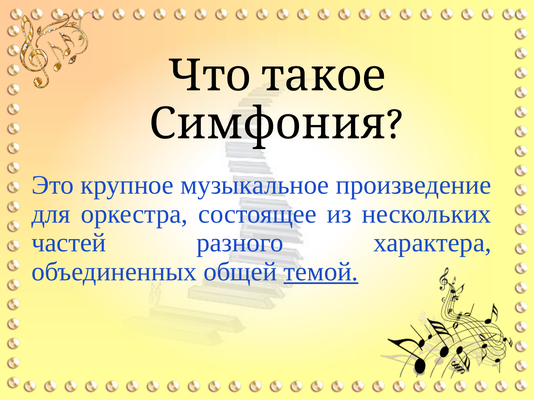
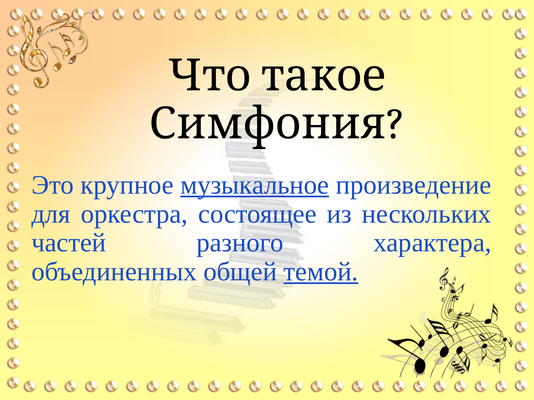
музыкальное underline: none -> present (255, 185)
